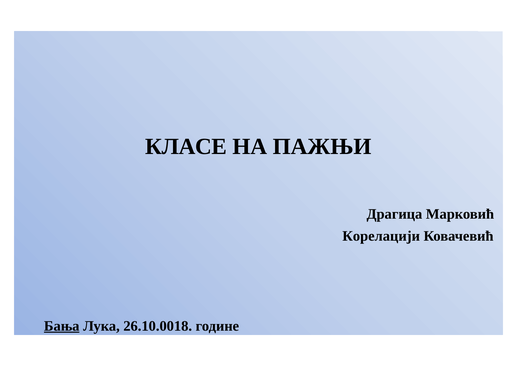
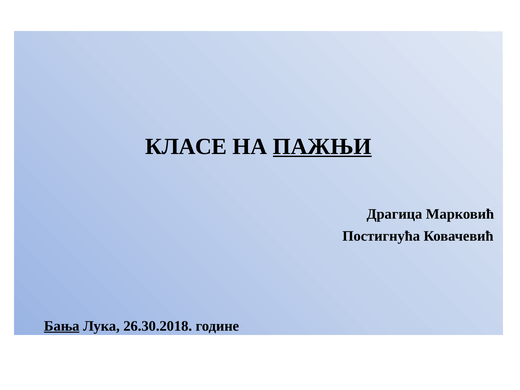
ПАЖЊИ underline: none -> present (322, 146)
Корелацији: Корелацији -> Постигнућа (381, 236)
26.10.0018: 26.10.0018 -> 26.30.2018 (158, 326)
